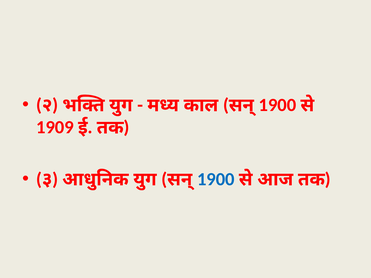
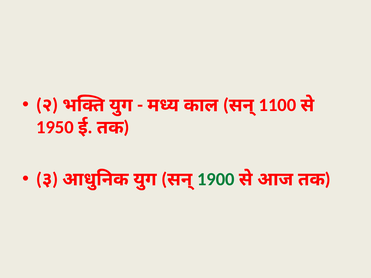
1900: 1900 -> 1100 (277, 105)
1909: 1909 -> 1950 (55, 127)
1900 colour: blue -> green (216, 179)
